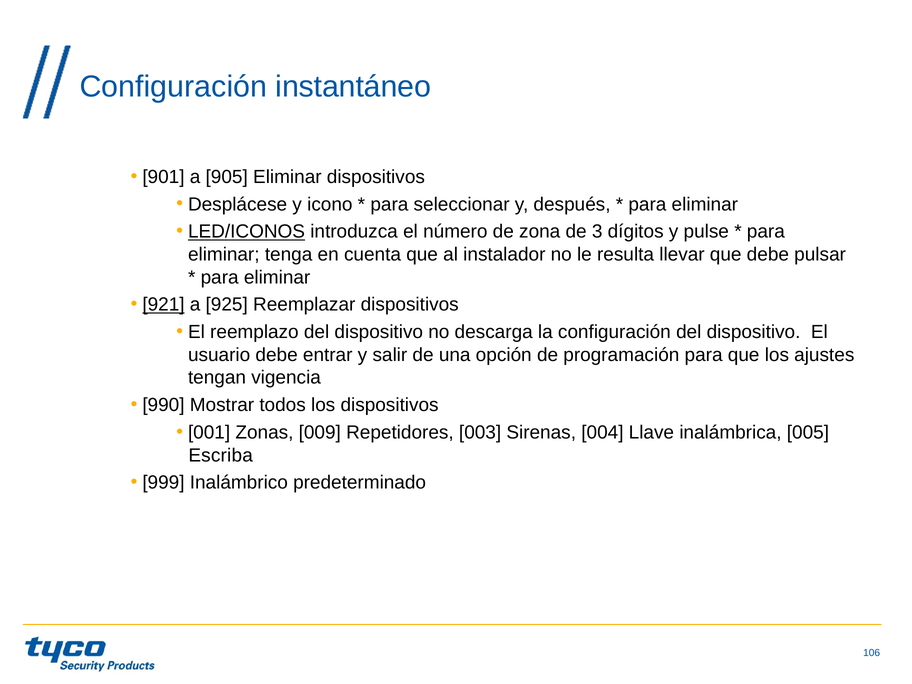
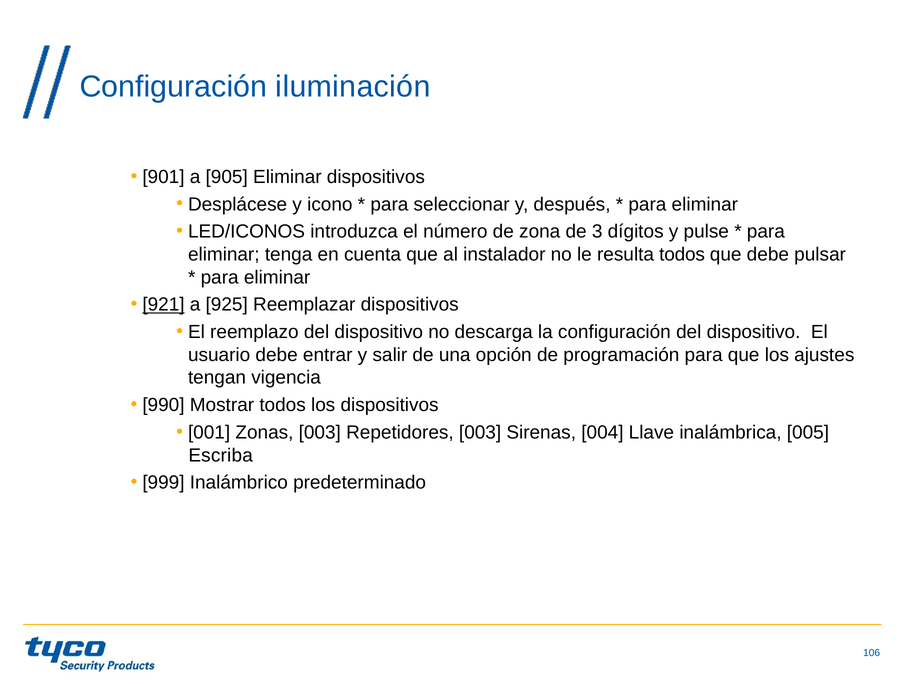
instantáneo: instantáneo -> iluminación (353, 87)
LED/ICONOS underline: present -> none (247, 232)
resulta llevar: llevar -> todos (682, 254)
Zonas 009: 009 -> 003 (320, 432)
